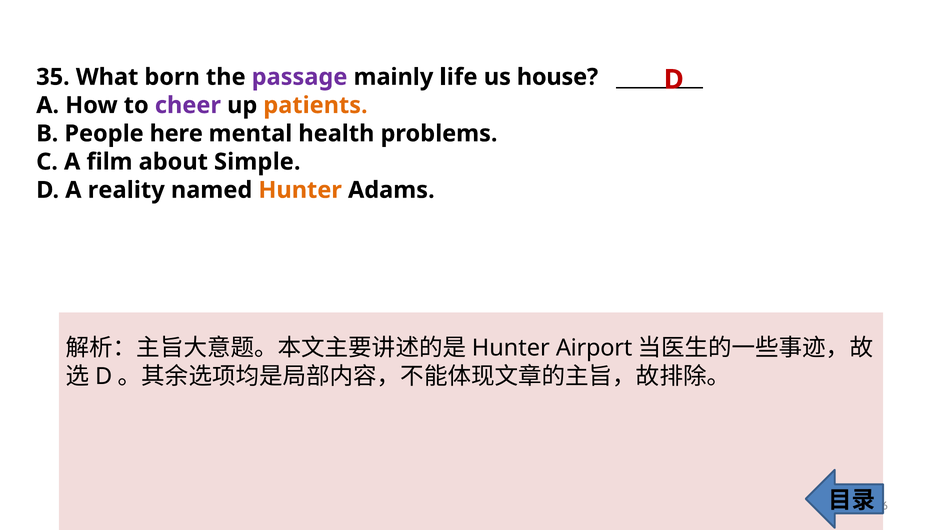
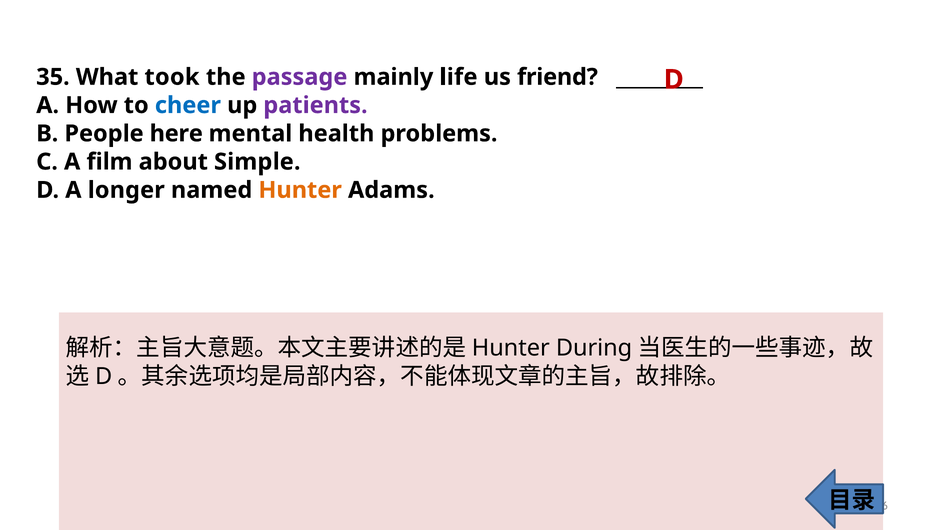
born: born -> took (172, 77)
house: house -> friend (557, 77)
cheer colour: purple -> blue (188, 105)
patients colour: orange -> purple (316, 105)
reality: reality -> longer (126, 190)
Airport: Airport -> During (594, 348)
